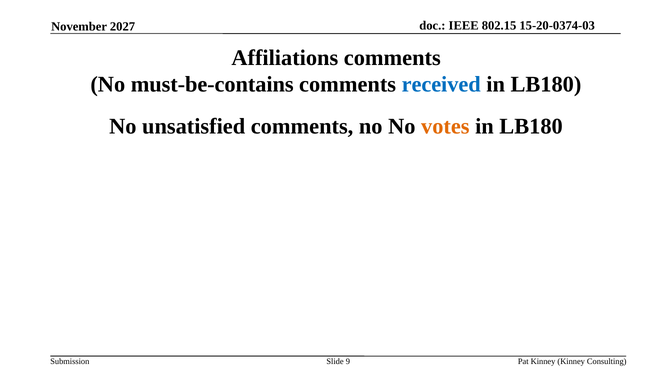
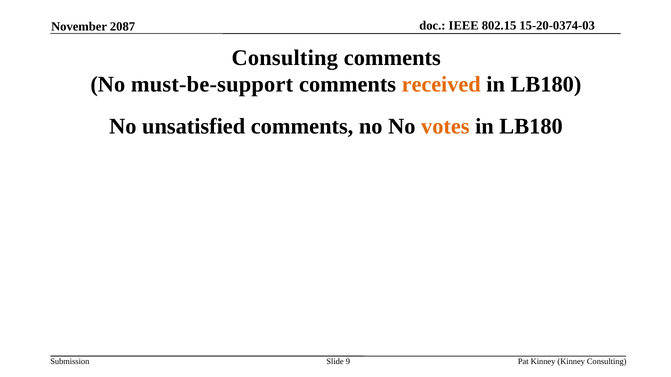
2027: 2027 -> 2087 (123, 27)
Affiliations: Affiliations -> Consulting (285, 58)
must-be-contains: must-be-contains -> must-be-support (212, 85)
received colour: blue -> orange (441, 85)
